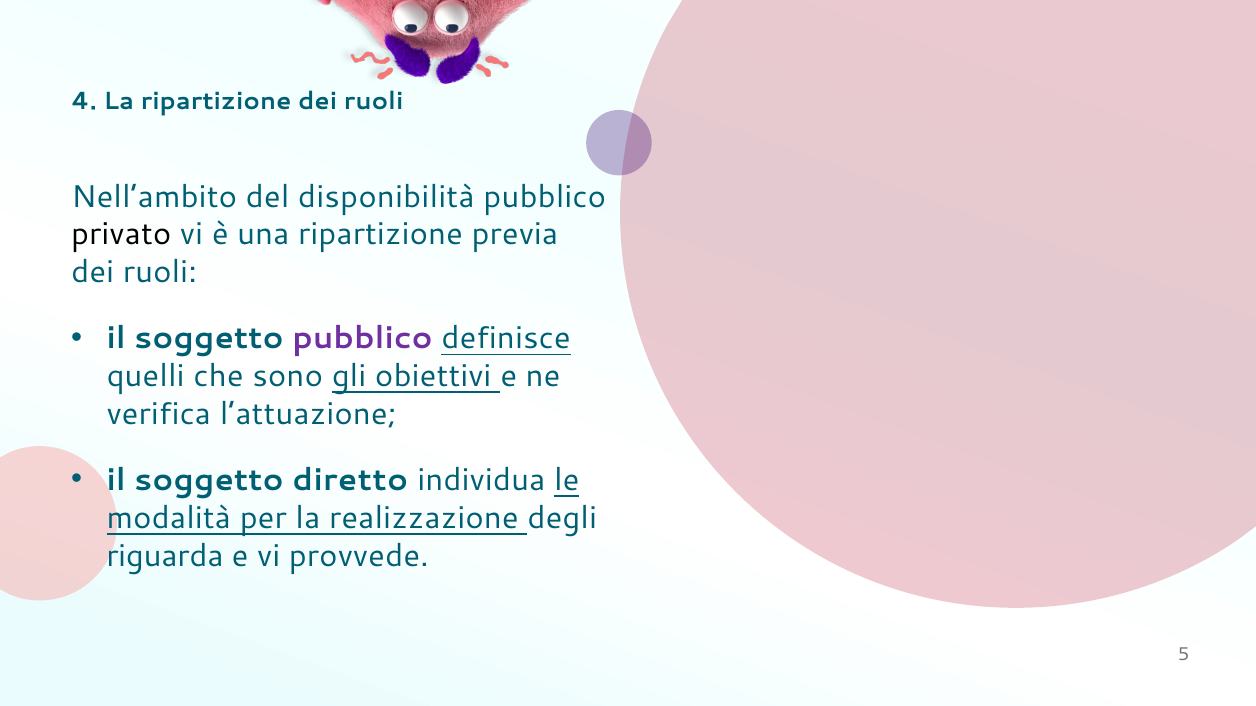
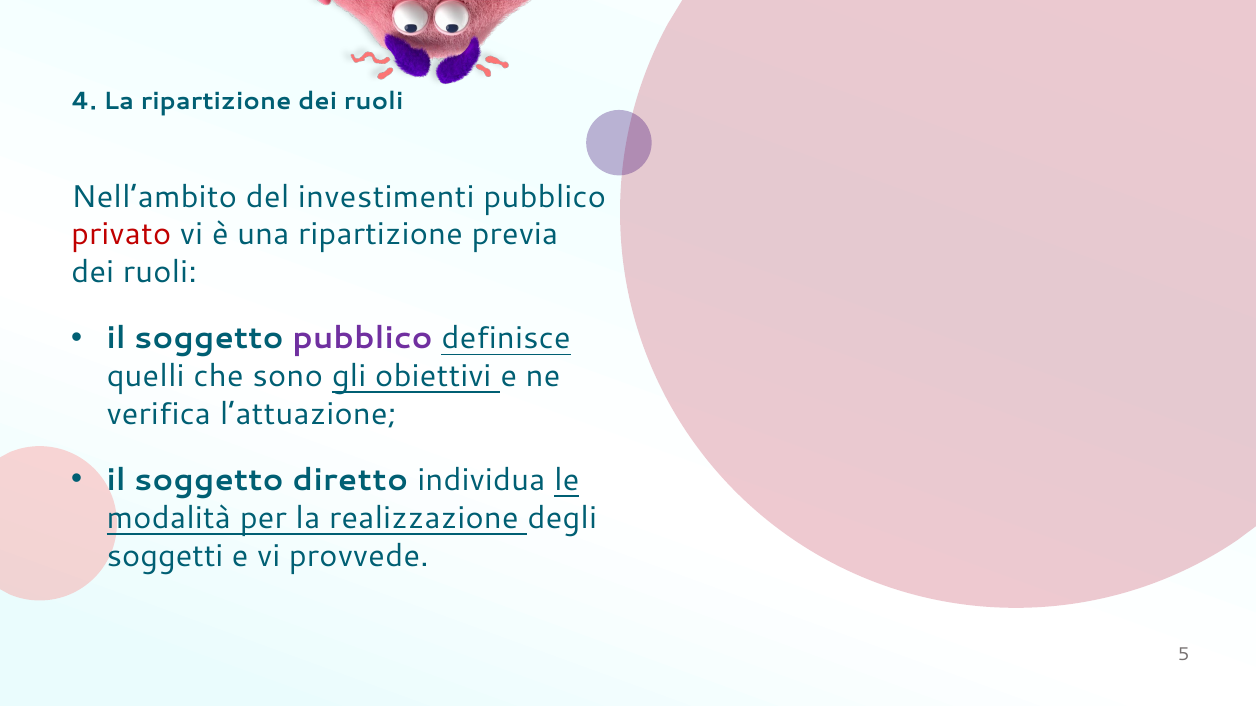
disponibilità: disponibilità -> investimenti (386, 197)
privato colour: black -> red (121, 235)
riguarda: riguarda -> soggetti (165, 556)
